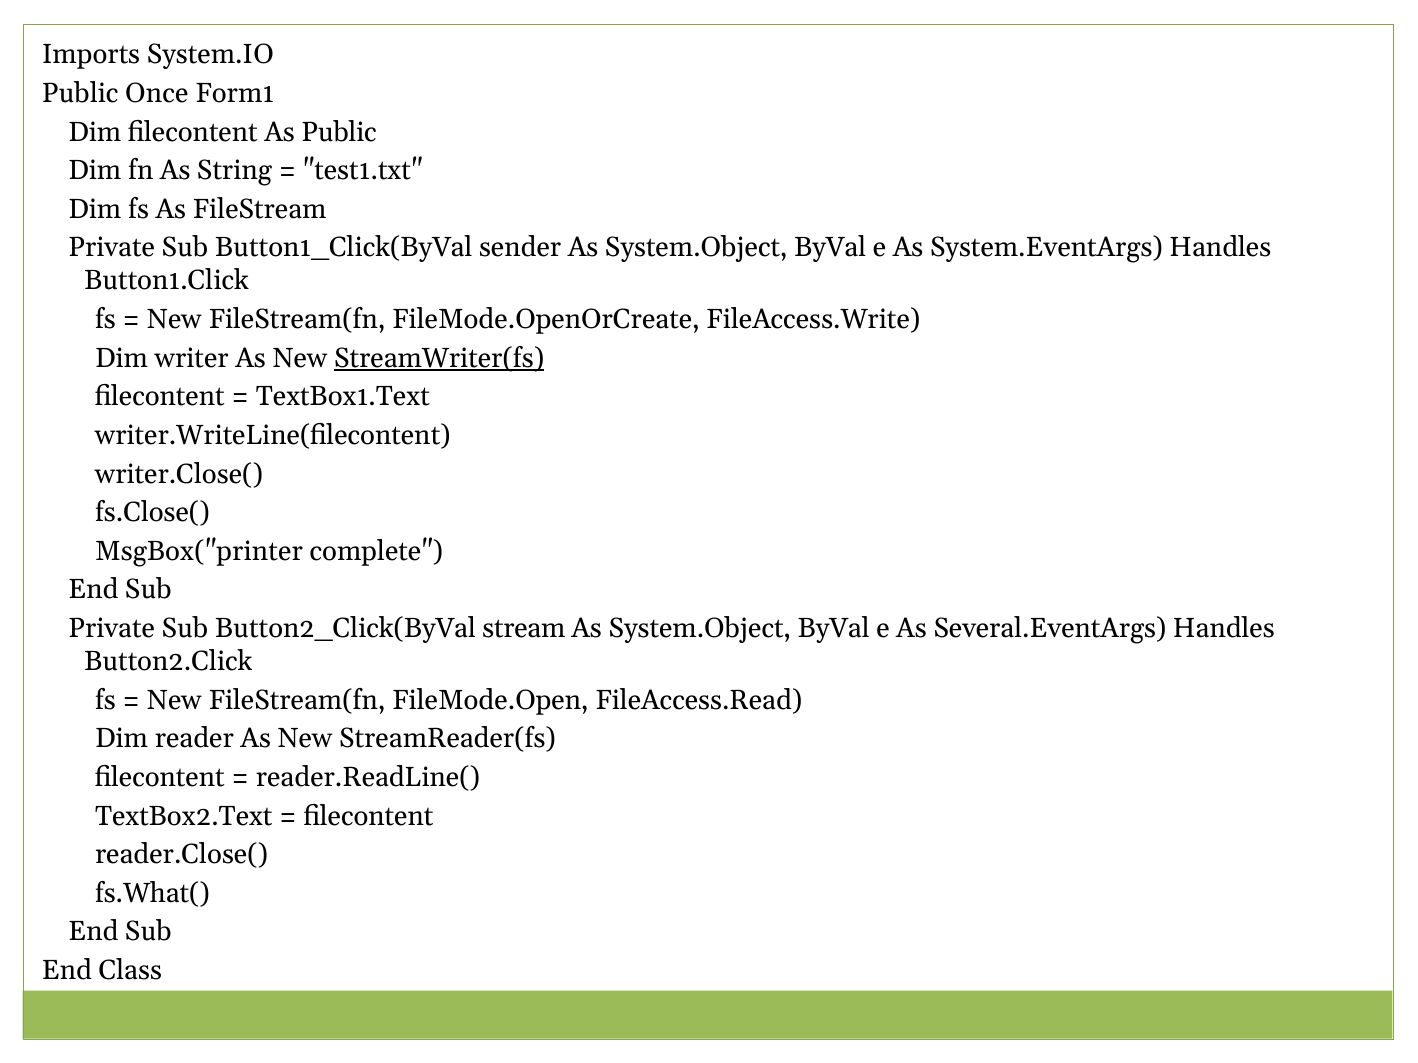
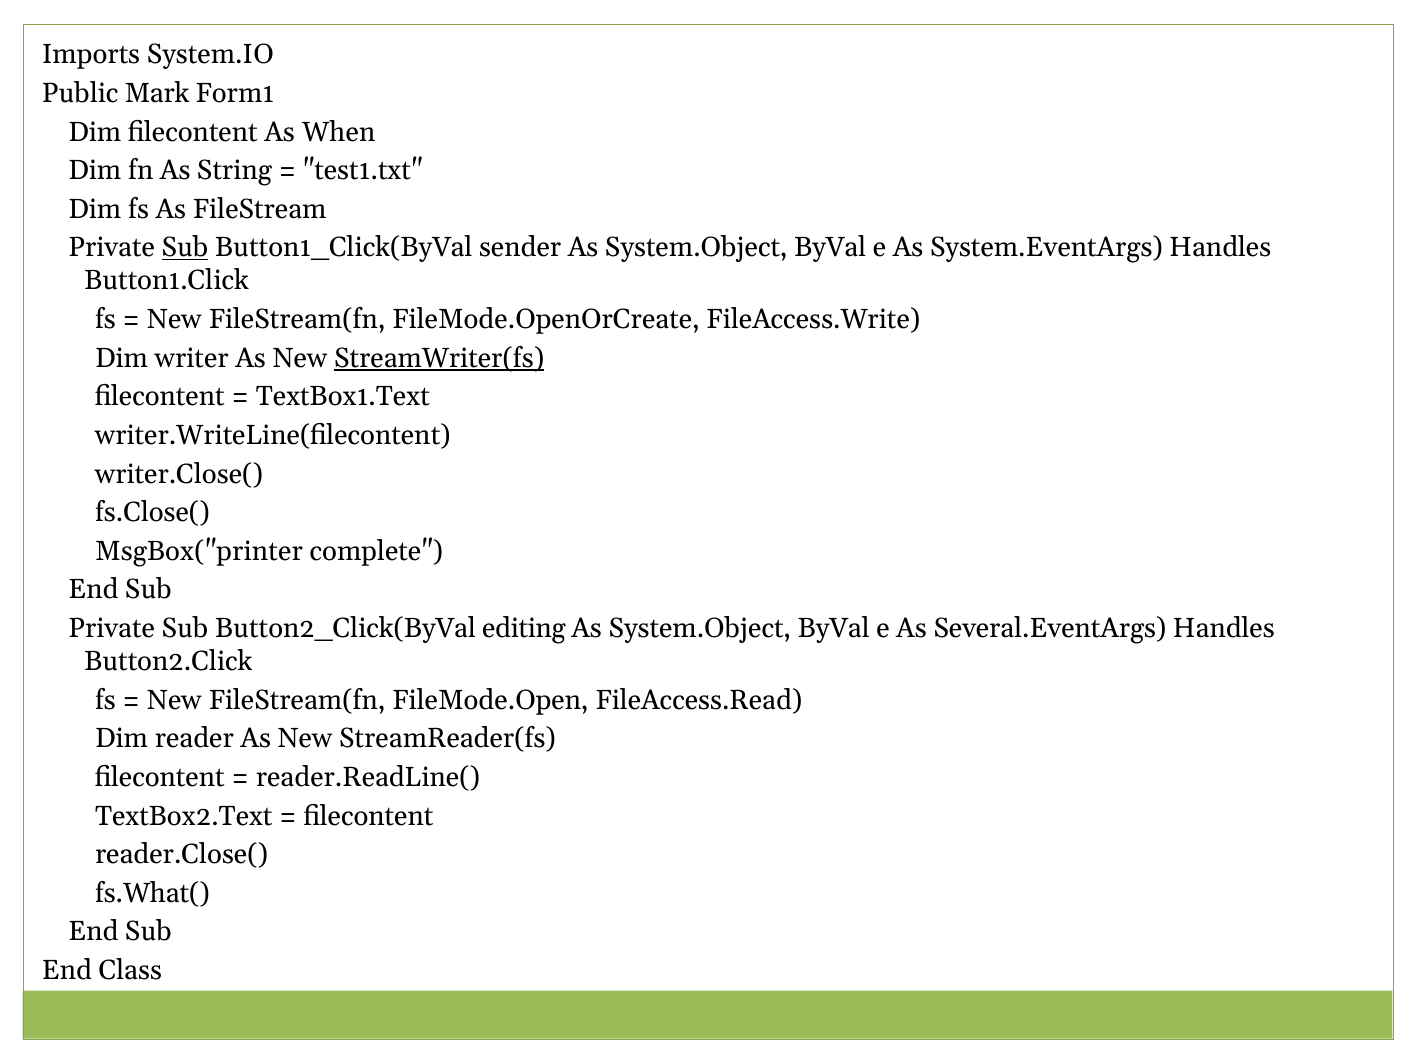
Once: Once -> Mark (157, 93)
As Public: Public -> When (339, 132)
Sub underline: none -> present (185, 248)
stream: stream -> editing (524, 629)
